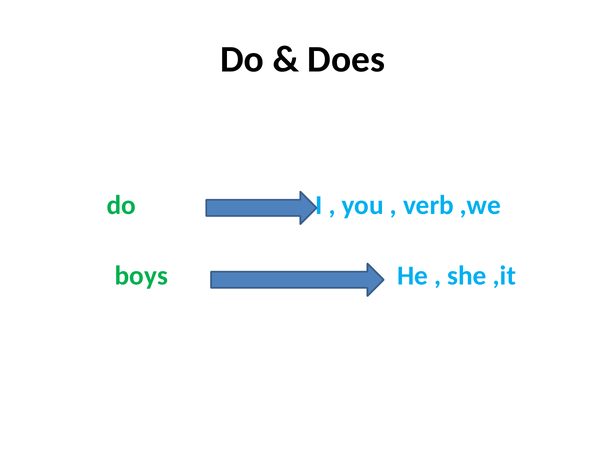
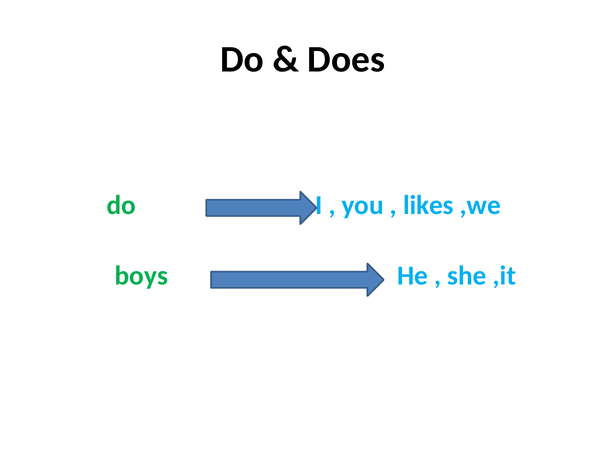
verb: verb -> likes (428, 205)
